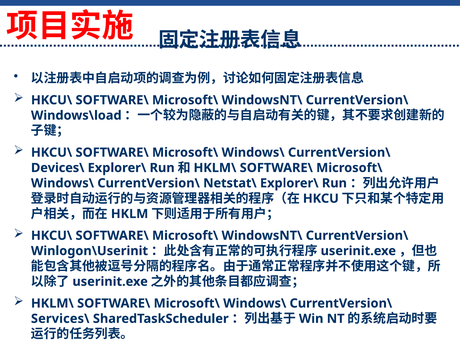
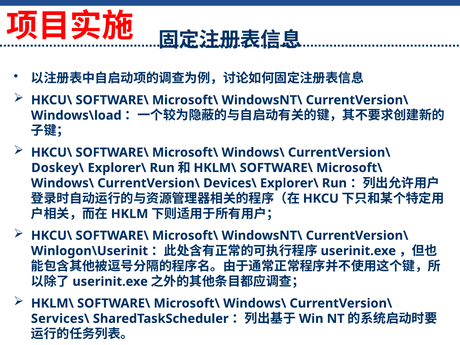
Devices\: Devices\ -> Doskey\ (58, 168)
Netstat\: Netstat\ -> Devices\ (230, 183)
